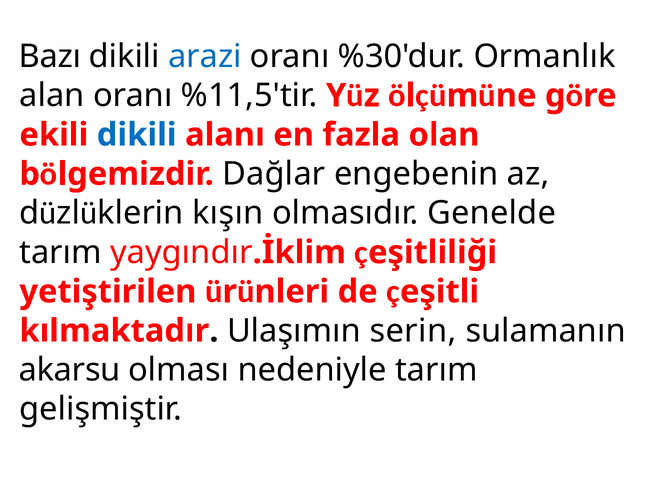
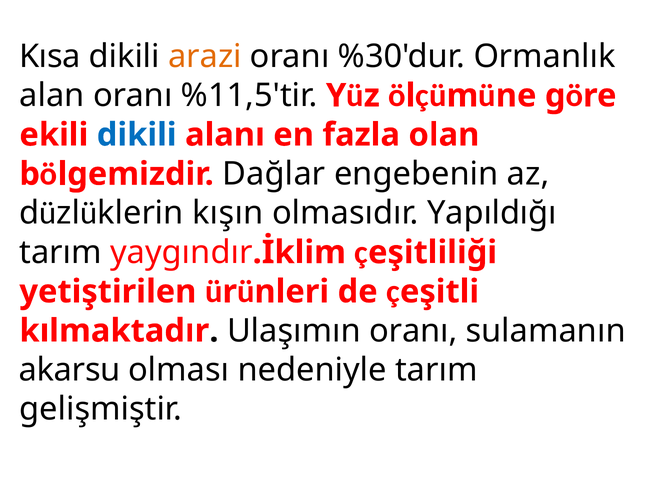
Bazı: Bazı -> Kısa (50, 56)
arazi colour: blue -> orange (205, 56)
Genelde: Genelde -> Yapıldığı (492, 213)
Ulaşımın serin: serin -> oranı (413, 331)
